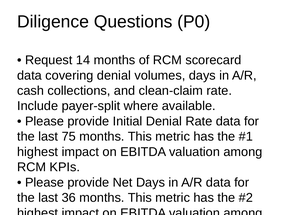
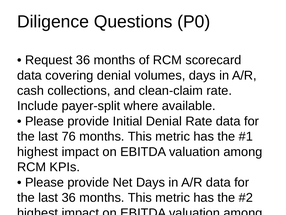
Request 14: 14 -> 36 (83, 60)
75: 75 -> 76 (69, 136)
